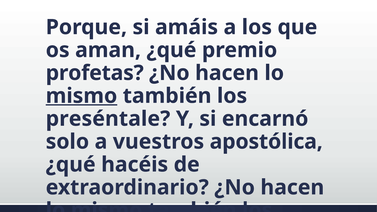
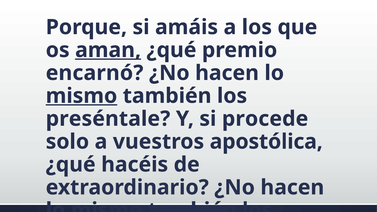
aman underline: none -> present (108, 50)
profetas: profetas -> encarnó (95, 73)
encarnó: encarnó -> procede (265, 119)
